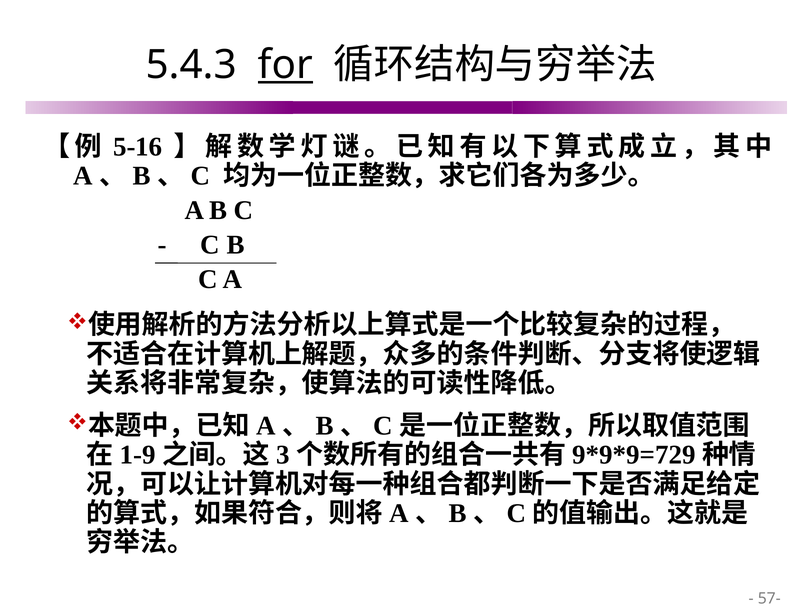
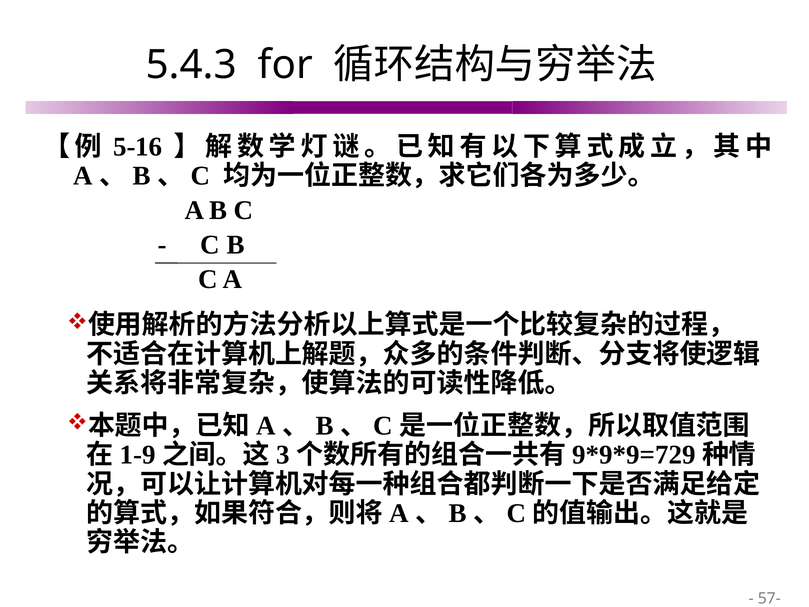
for underline: present -> none (285, 65)
